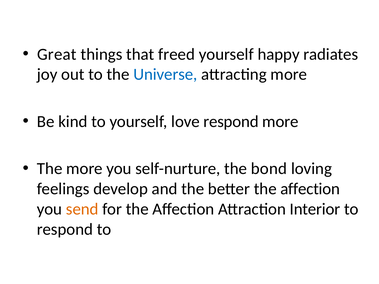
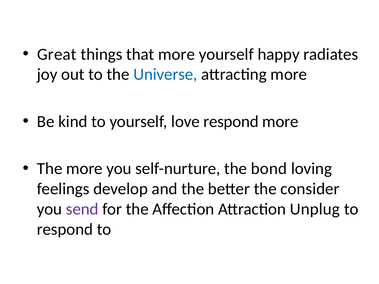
that freed: freed -> more (177, 54)
better the affection: affection -> consider (310, 189)
send colour: orange -> purple (82, 209)
Interior: Interior -> Unplug (315, 209)
